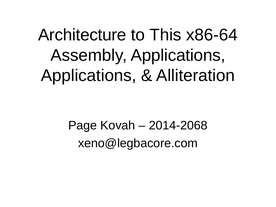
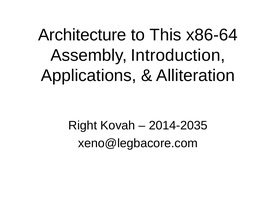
Assembly Applications: Applications -> Introduction (178, 55)
Page: Page -> Right (83, 126)
2014-2068: 2014-2068 -> 2014-2035 (178, 126)
